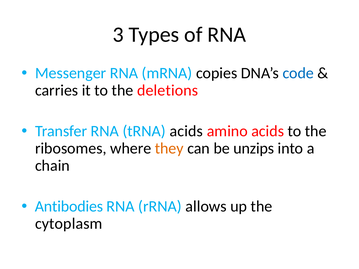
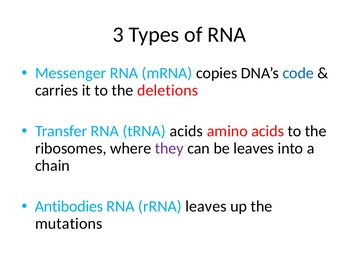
they colour: orange -> purple (169, 148)
be unzips: unzips -> leaves (254, 148)
rRNA allows: allows -> leaves (206, 207)
cytoplasm: cytoplasm -> mutations (69, 224)
